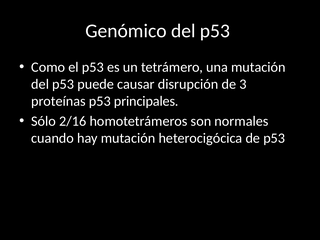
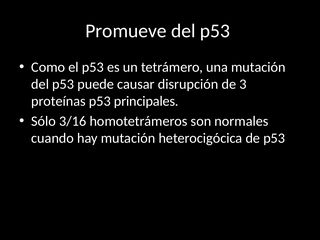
Genómico: Genómico -> Promueve (126, 31)
2/16: 2/16 -> 3/16 (73, 121)
